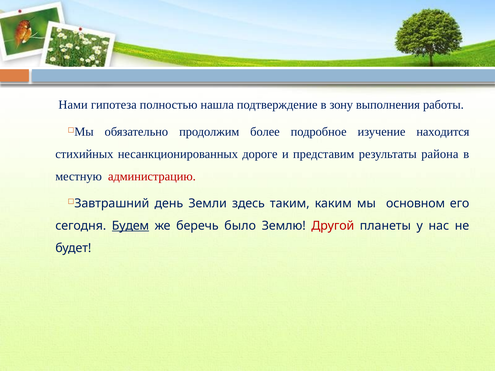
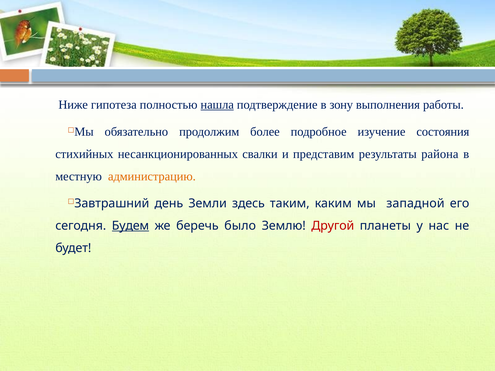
Нами: Нами -> Ниже (73, 105)
нашла underline: none -> present (217, 105)
находится: находится -> состояния (443, 132)
дороге: дороге -> свалки (260, 154)
администрацию colour: red -> orange (152, 176)
основном: основном -> западной (415, 204)
